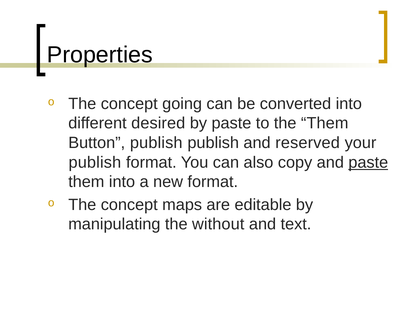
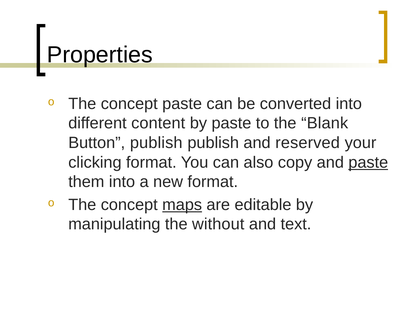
concept going: going -> paste (182, 104)
desired: desired -> content (158, 123)
the Them: Them -> Blank (325, 123)
publish: publish -> clicking (95, 162)
maps underline: none -> present (182, 205)
